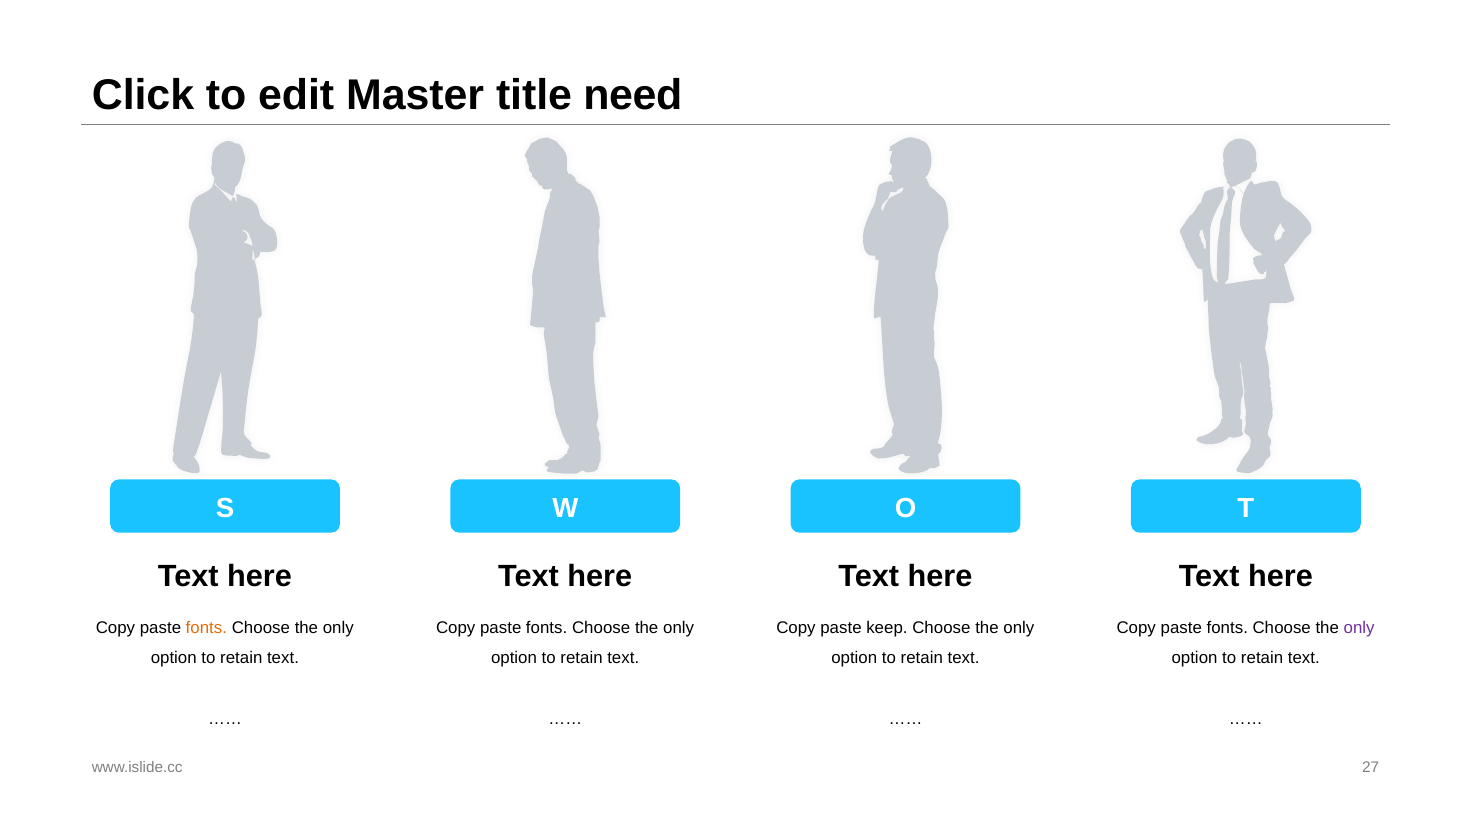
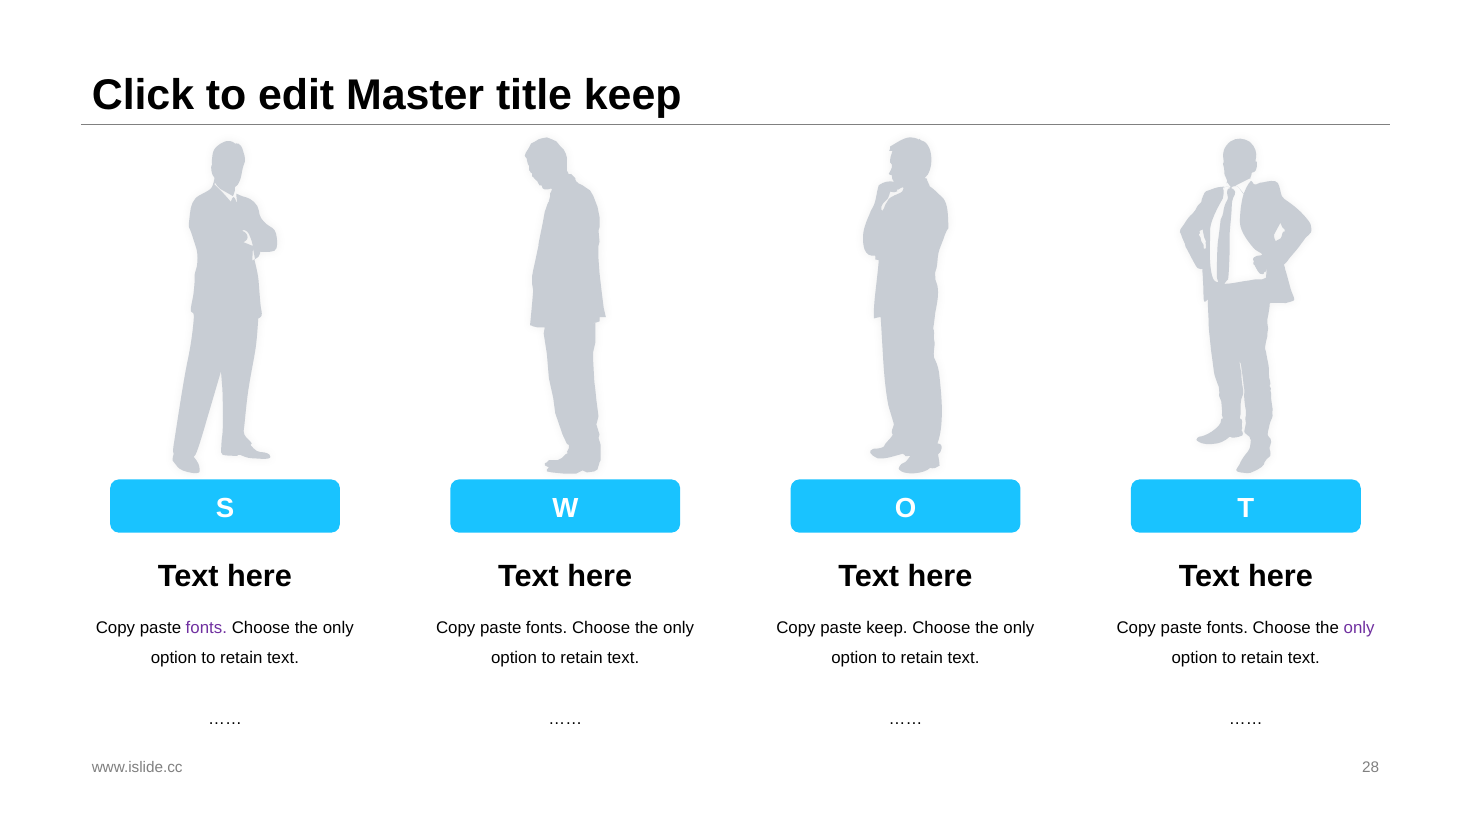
title need: need -> keep (633, 95)
fonts colour: orange -> purple (206, 627)
27: 27 -> 28 (1371, 766)
